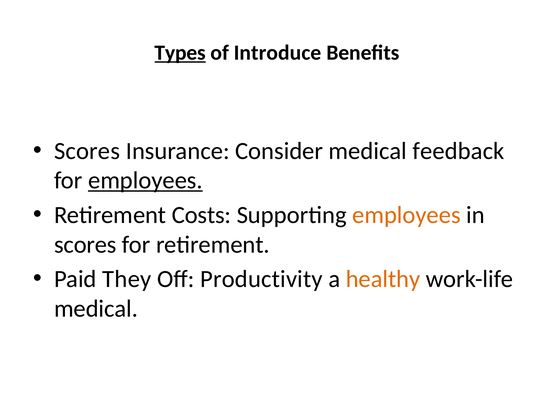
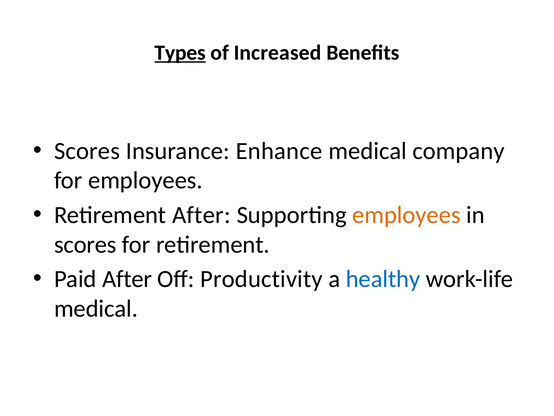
Introduce: Introduce -> Increased (278, 53)
Consider: Consider -> Enhance (279, 151)
feedback: feedback -> company (458, 151)
employees underline: present -> none (145, 180)
Retirement Costs: Costs -> After (201, 215)
Paid They: They -> After (127, 279)
healthy colour: orange -> blue (383, 279)
